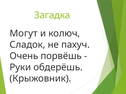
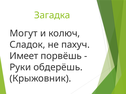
Очень: Очень -> Имеет (24, 56)
